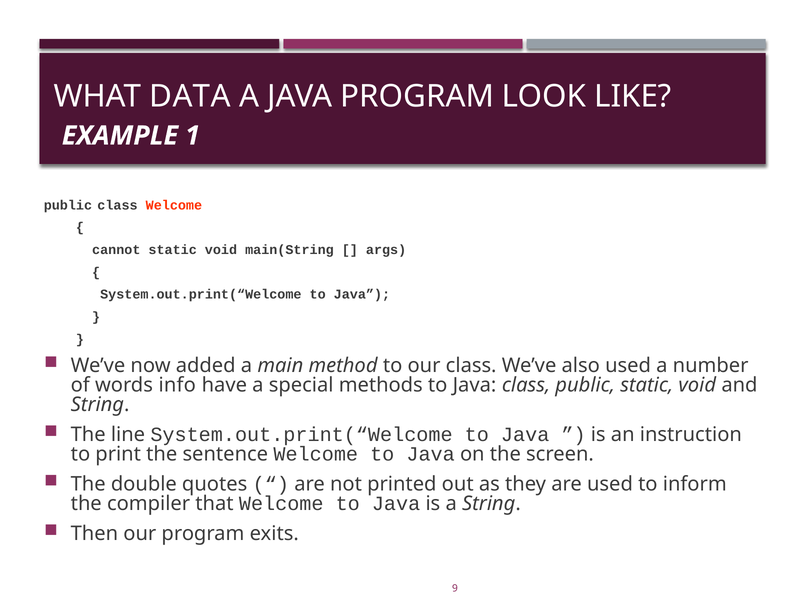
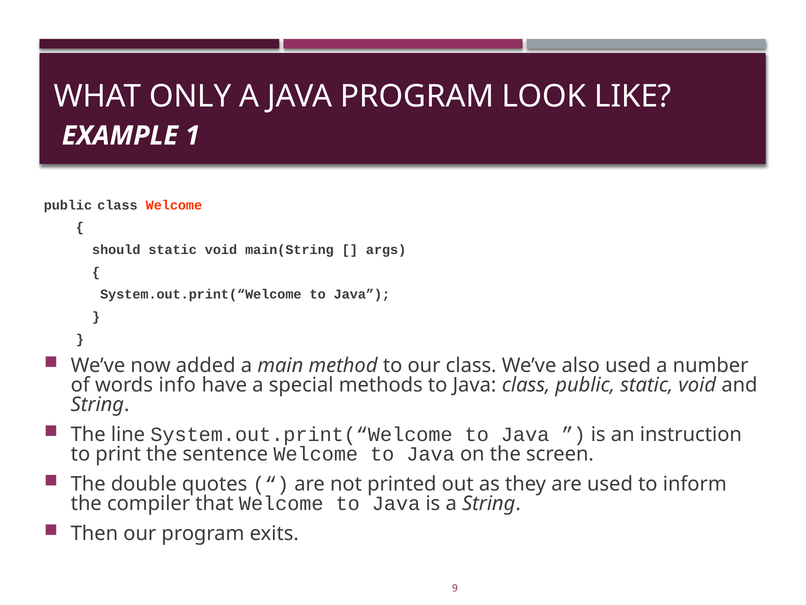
DATA: DATA -> ONLY (190, 96)
cannot: cannot -> should (116, 250)
